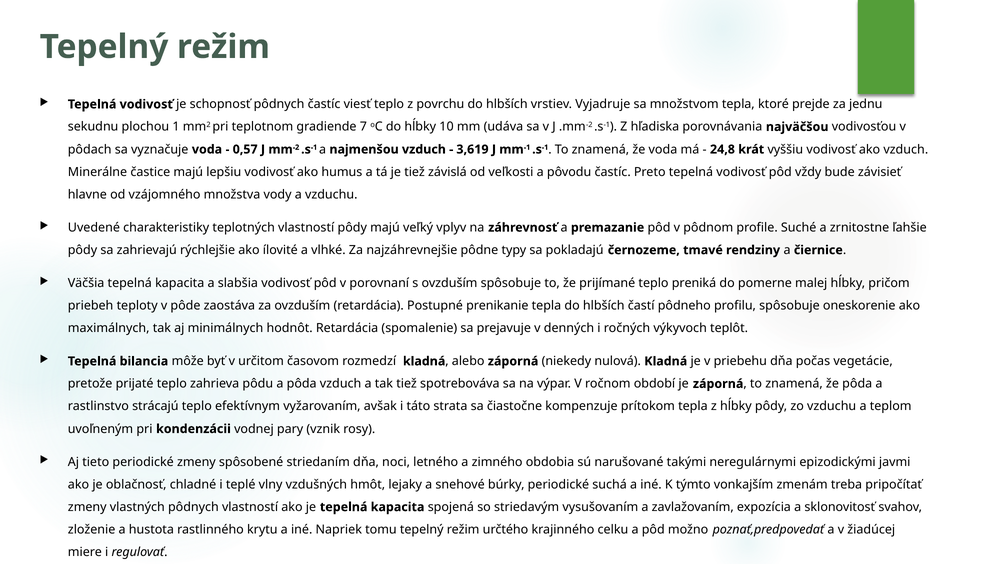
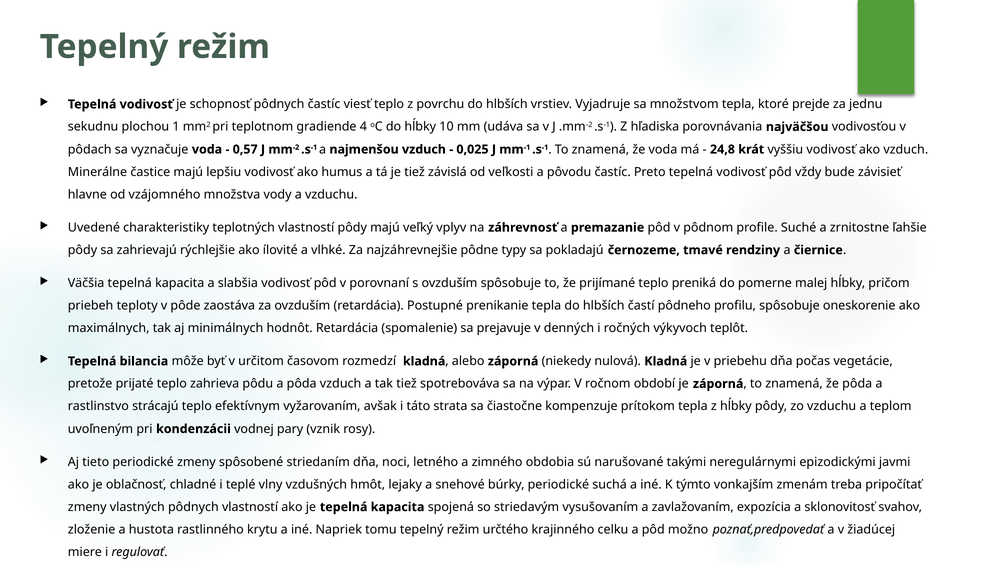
7: 7 -> 4 (363, 127)
3,619: 3,619 -> 0,025 (472, 149)
